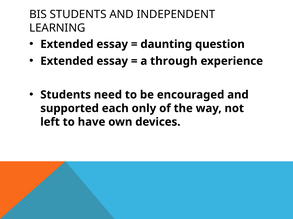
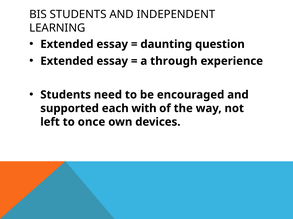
only: only -> with (144, 109)
have: have -> once (91, 122)
